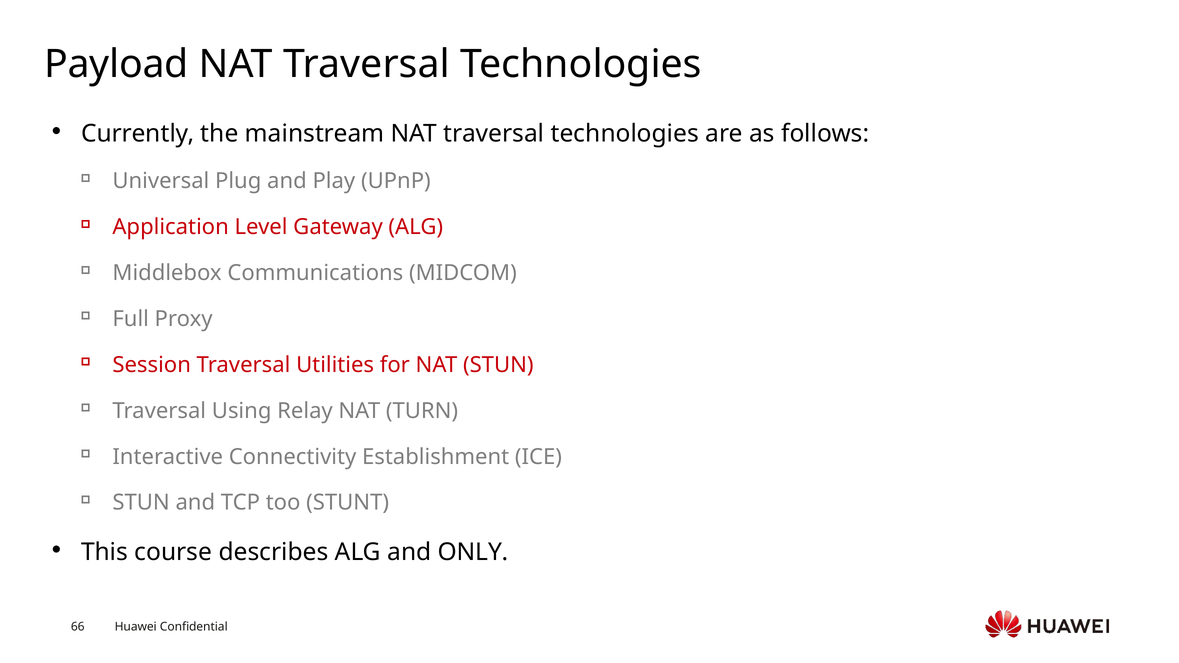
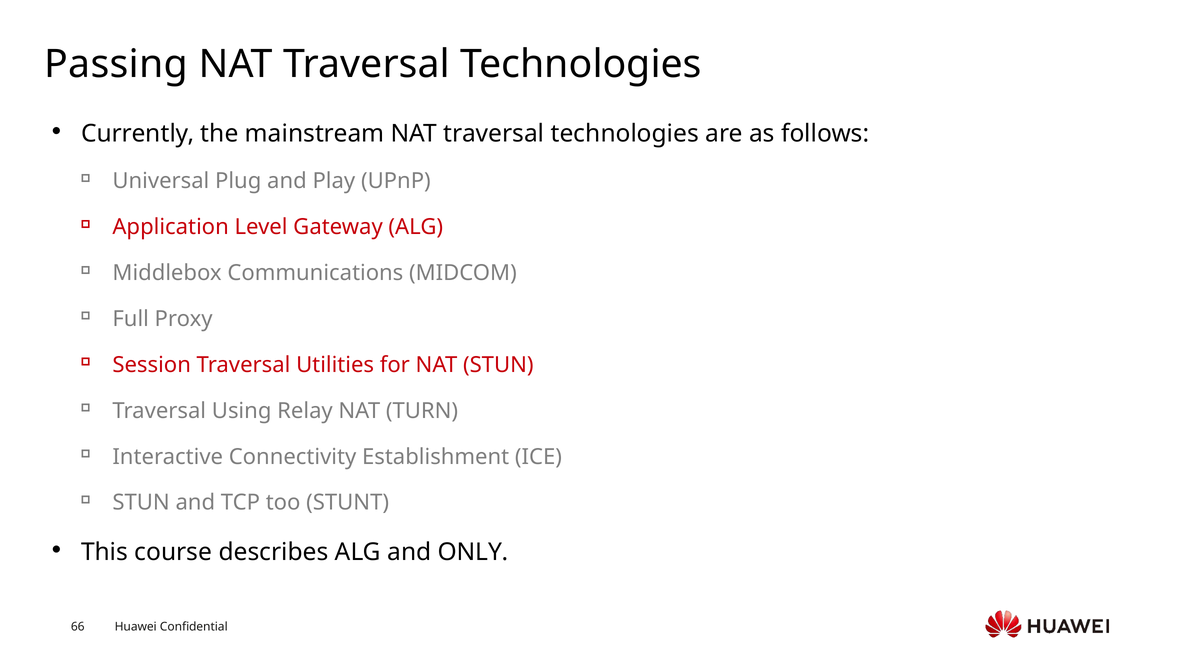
Payload: Payload -> Passing (116, 64)
